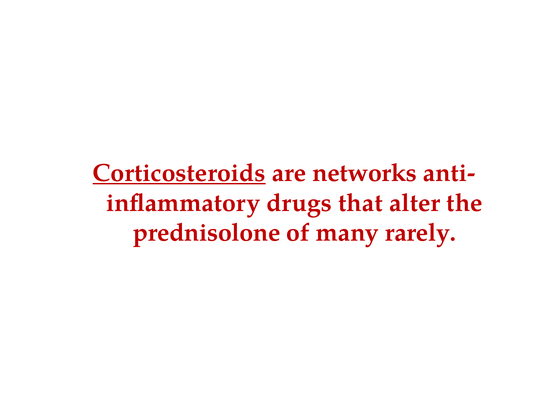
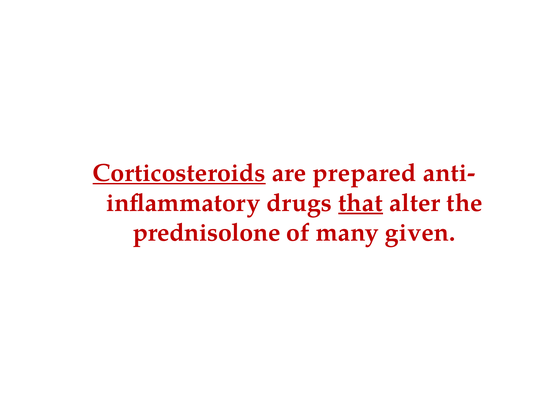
networks: networks -> prepared (365, 173)
that underline: none -> present (360, 203)
rarely: rarely -> given (420, 233)
